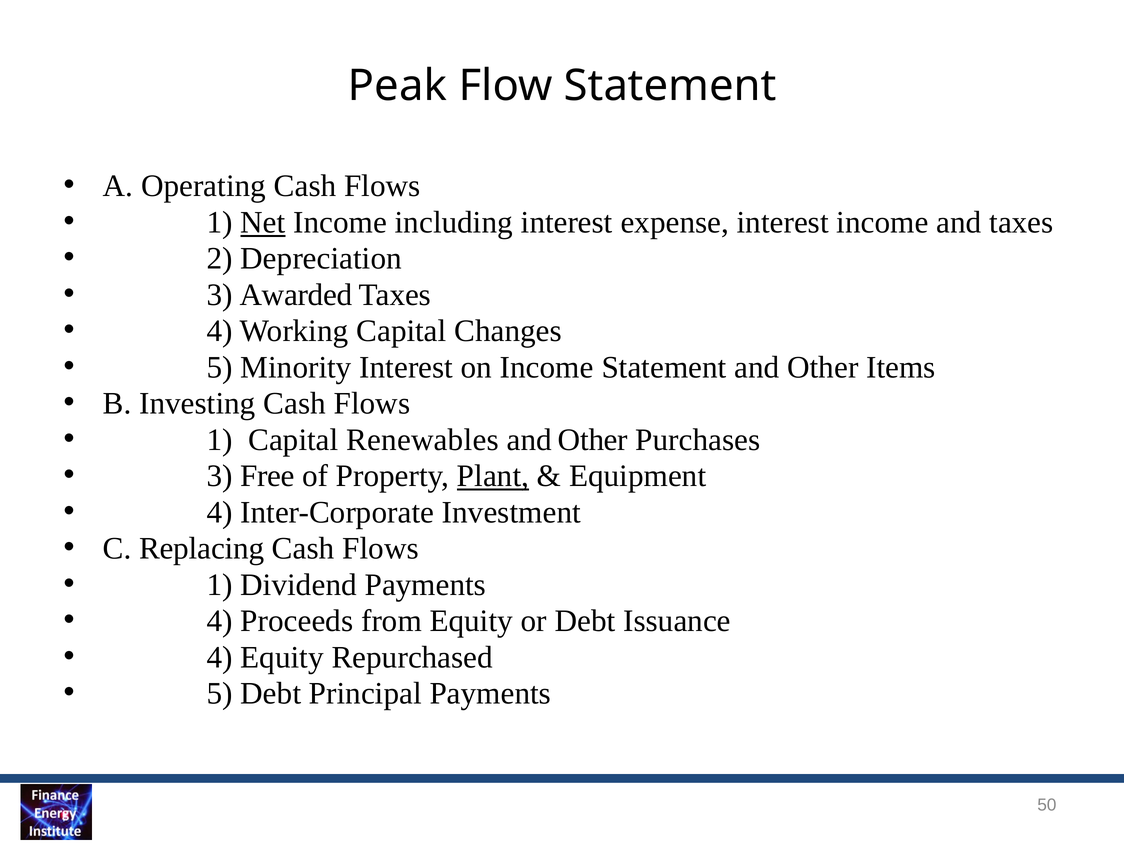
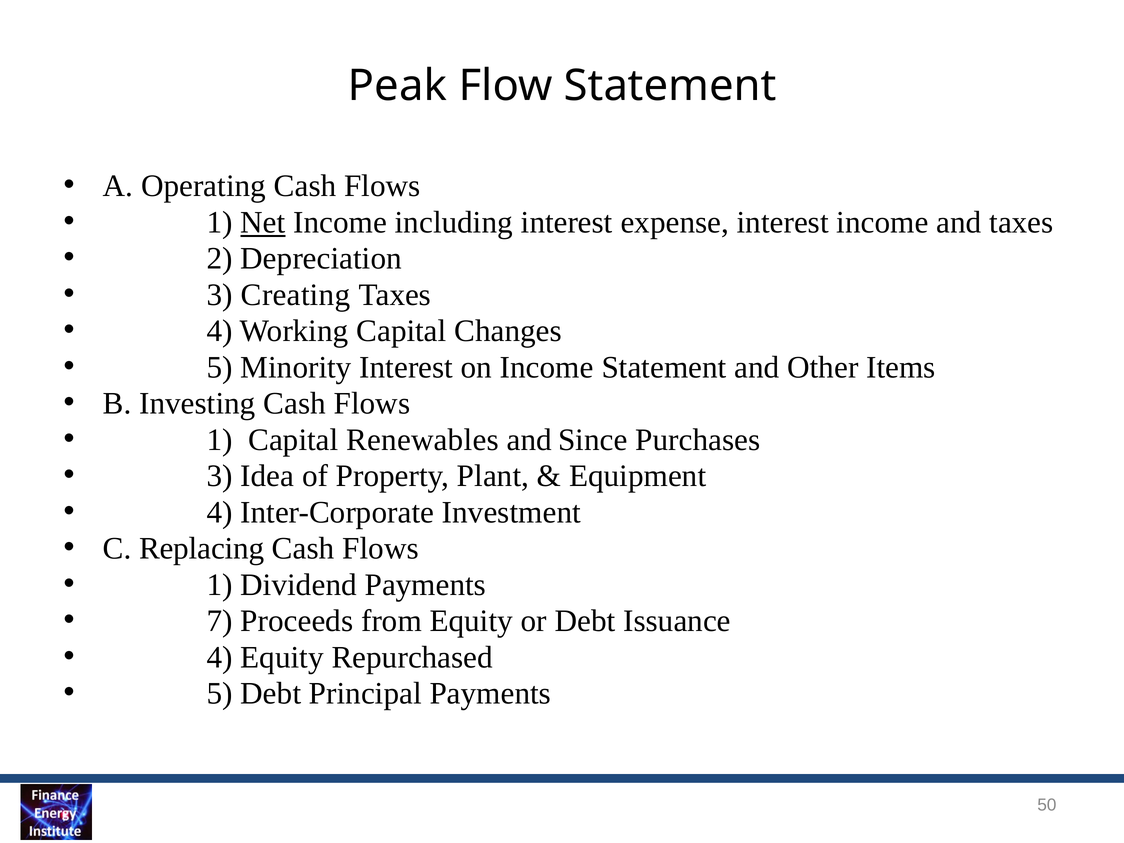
Awarded: Awarded -> Creating (296, 295)
Other: Other -> Since (593, 440)
Free: Free -> Idea (267, 476)
Plant underline: present -> none (493, 476)
4: 4 -> 7 (220, 621)
